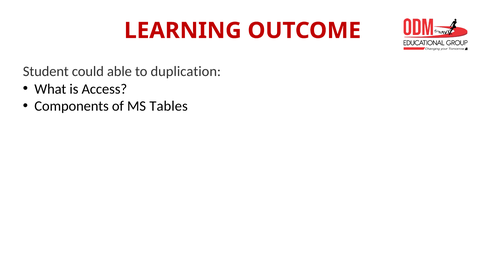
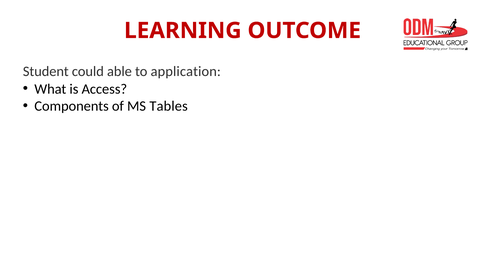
duplication: duplication -> application (186, 71)
